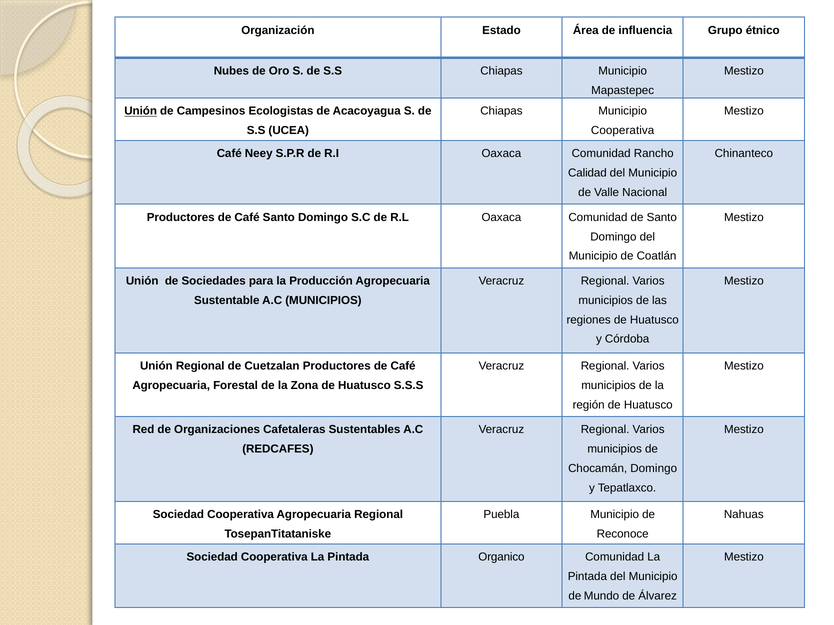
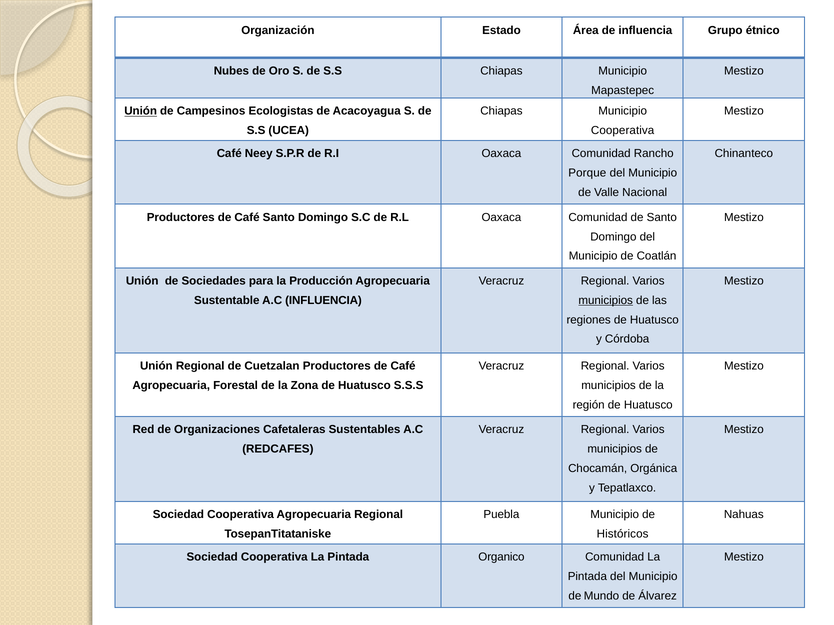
Calidad: Calidad -> Porque (587, 173)
A.C MUNICIPIOS: MUNICIPIOS -> INFLUENCIA (323, 301)
municipios underline: none -> present (606, 301)
Chocamán Domingo: Domingo -> Orgánica (654, 469)
Reconoce: Reconoce -> Históricos (623, 534)
